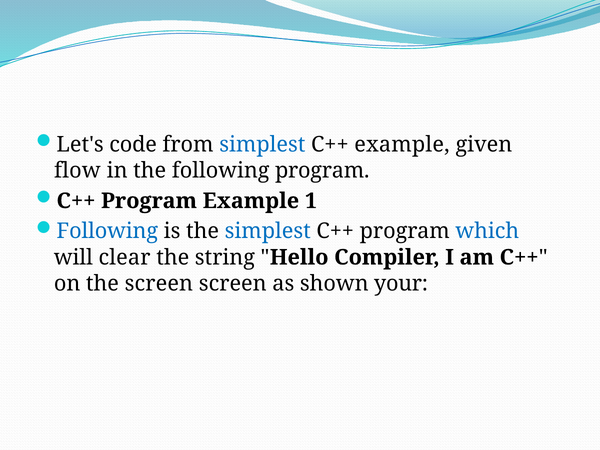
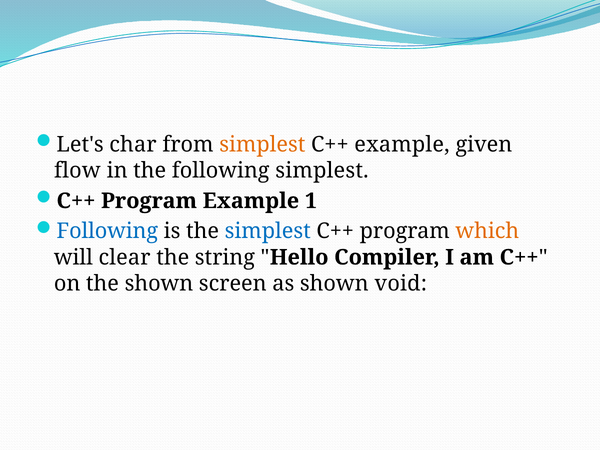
code: code -> char (133, 145)
simplest colour: blue -> orange (262, 145)
following program: program -> simplest (322, 171)
which colour: blue -> orange (487, 231)
the screen: screen -> shown (159, 283)
your: your -> void (401, 283)
